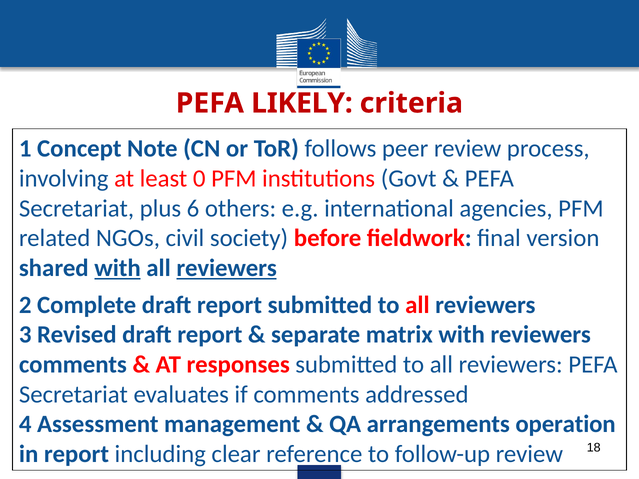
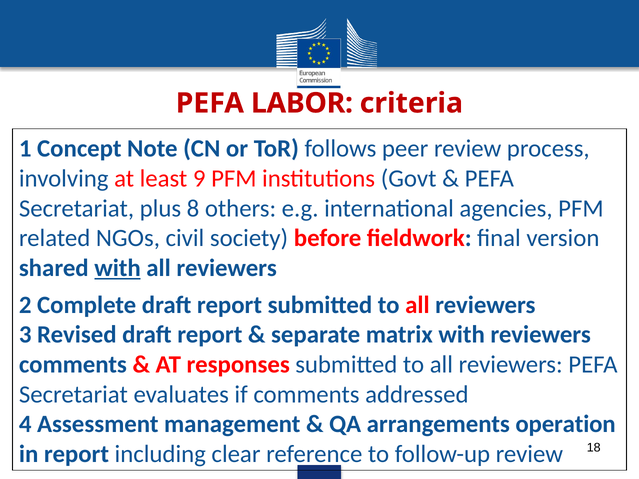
LIKELY: LIKELY -> LABOR (302, 103)
0: 0 -> 9 (199, 179)
6: 6 -> 8 (193, 208)
reviewers underline: present -> none (227, 268)
